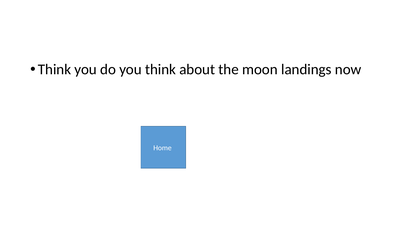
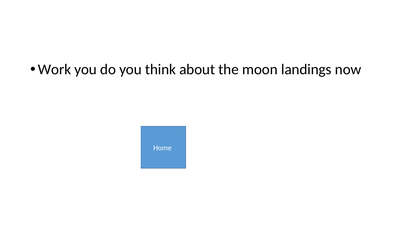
Think: Think -> Work (54, 69)
